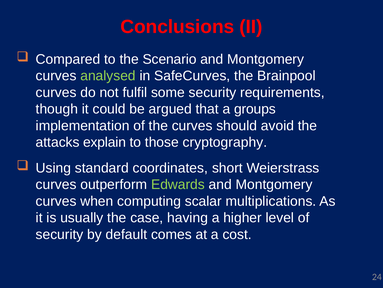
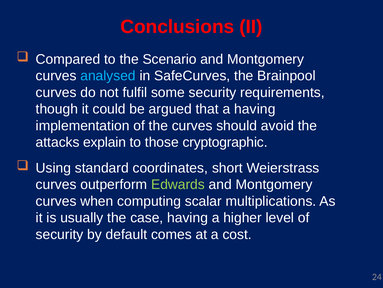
analysed colour: light green -> light blue (108, 76)
a groups: groups -> having (255, 109)
cryptography: cryptography -> cryptographic (225, 142)
